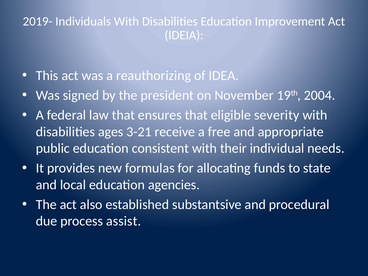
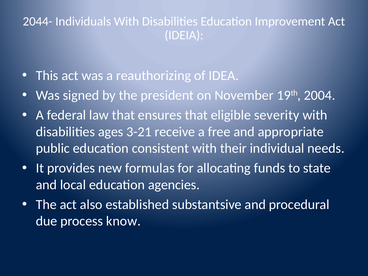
2019-: 2019- -> 2044- (38, 21)
assist: assist -> know (124, 221)
